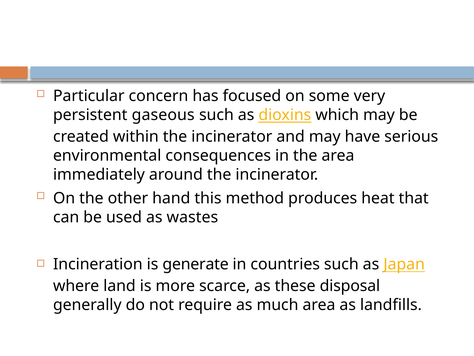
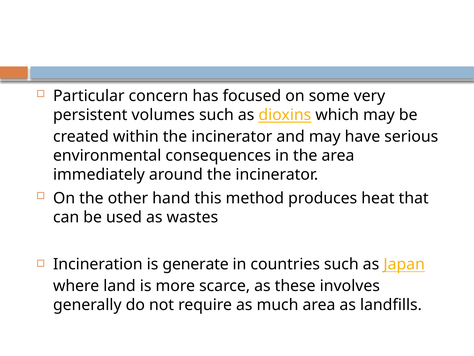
gaseous: gaseous -> volumes (163, 115)
disposal: disposal -> involves (350, 286)
